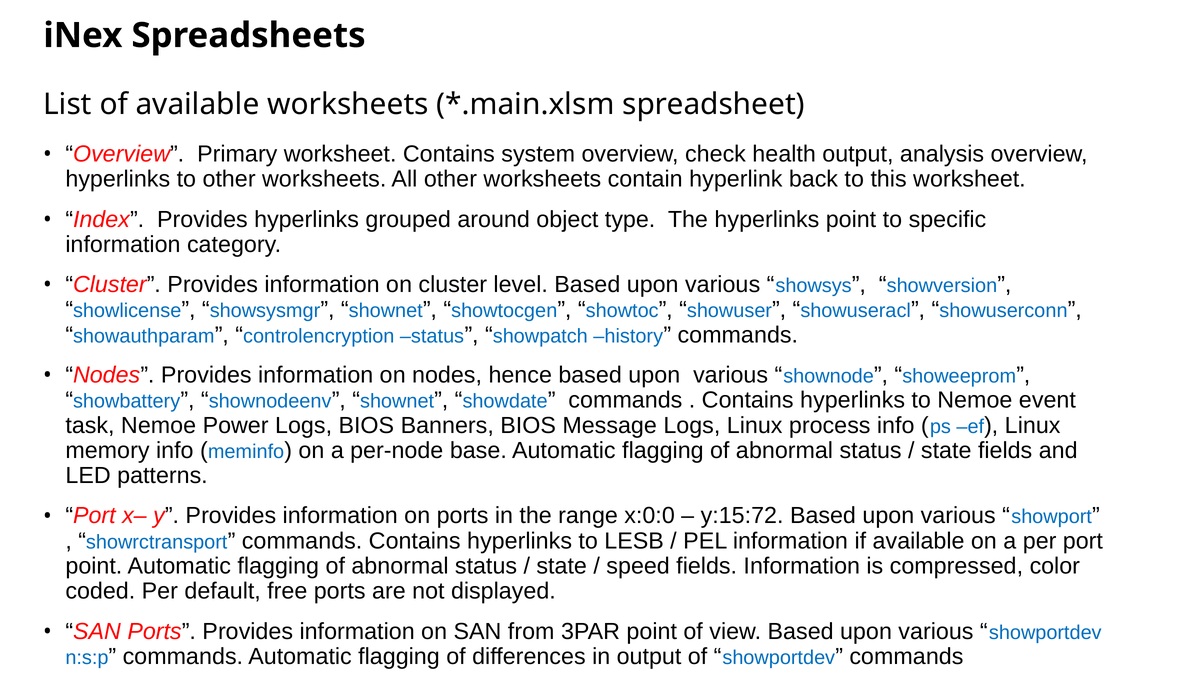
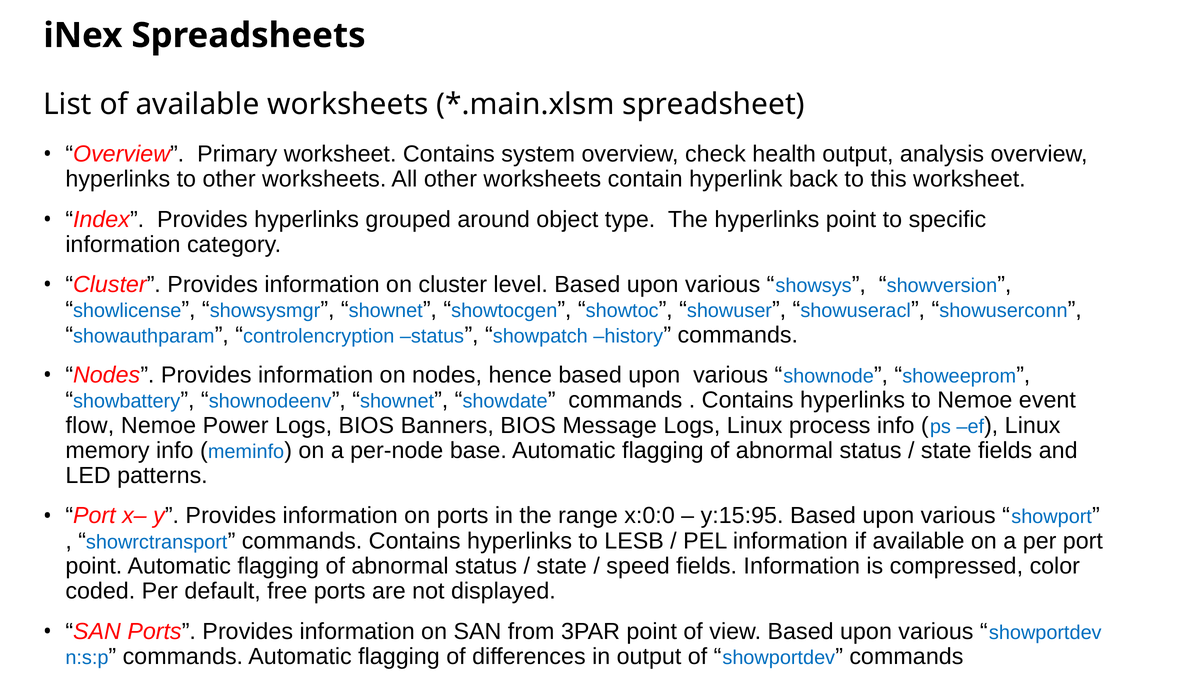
task: task -> flow (90, 425)
y:15:72: y:15:72 -> y:15:95 (742, 516)
